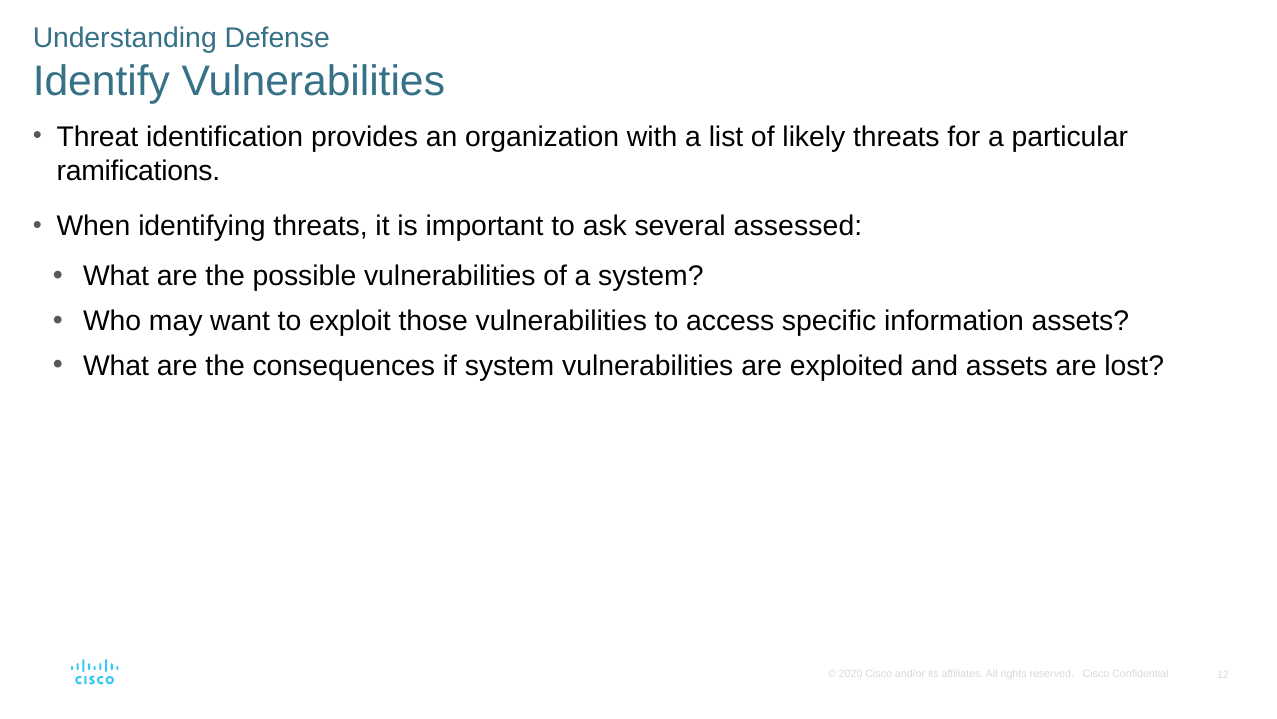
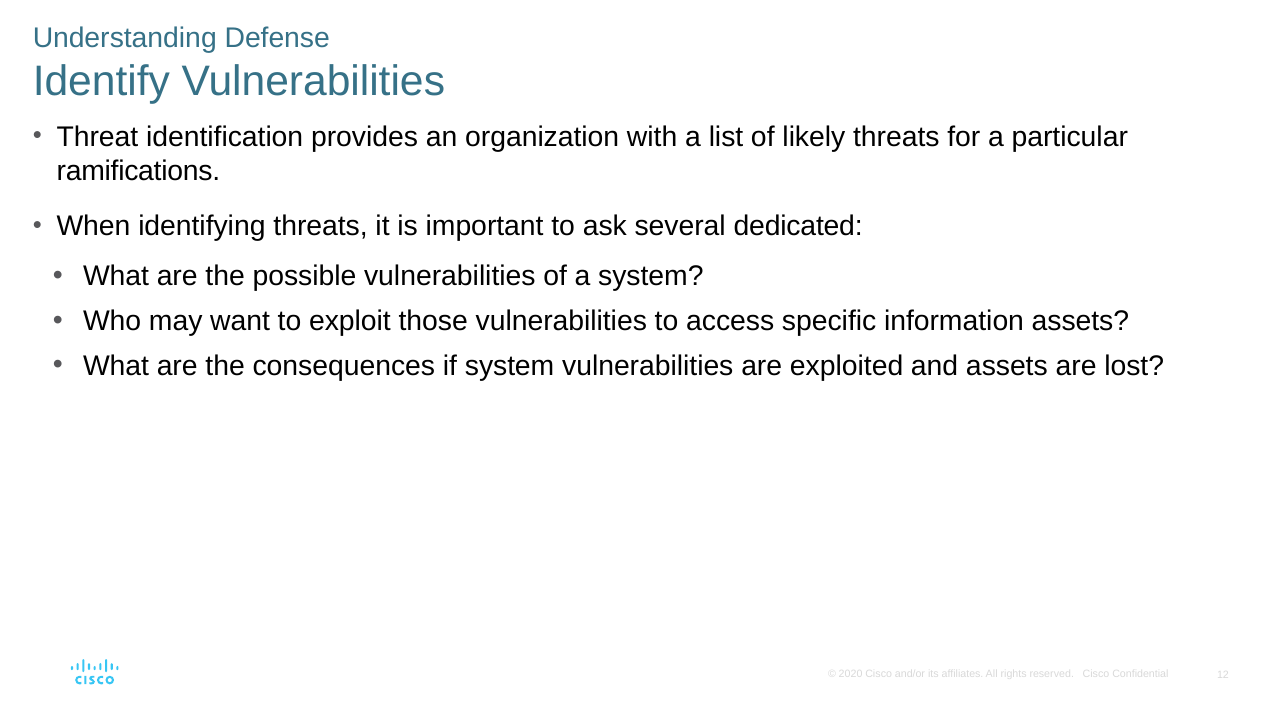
assessed: assessed -> dedicated (798, 226)
